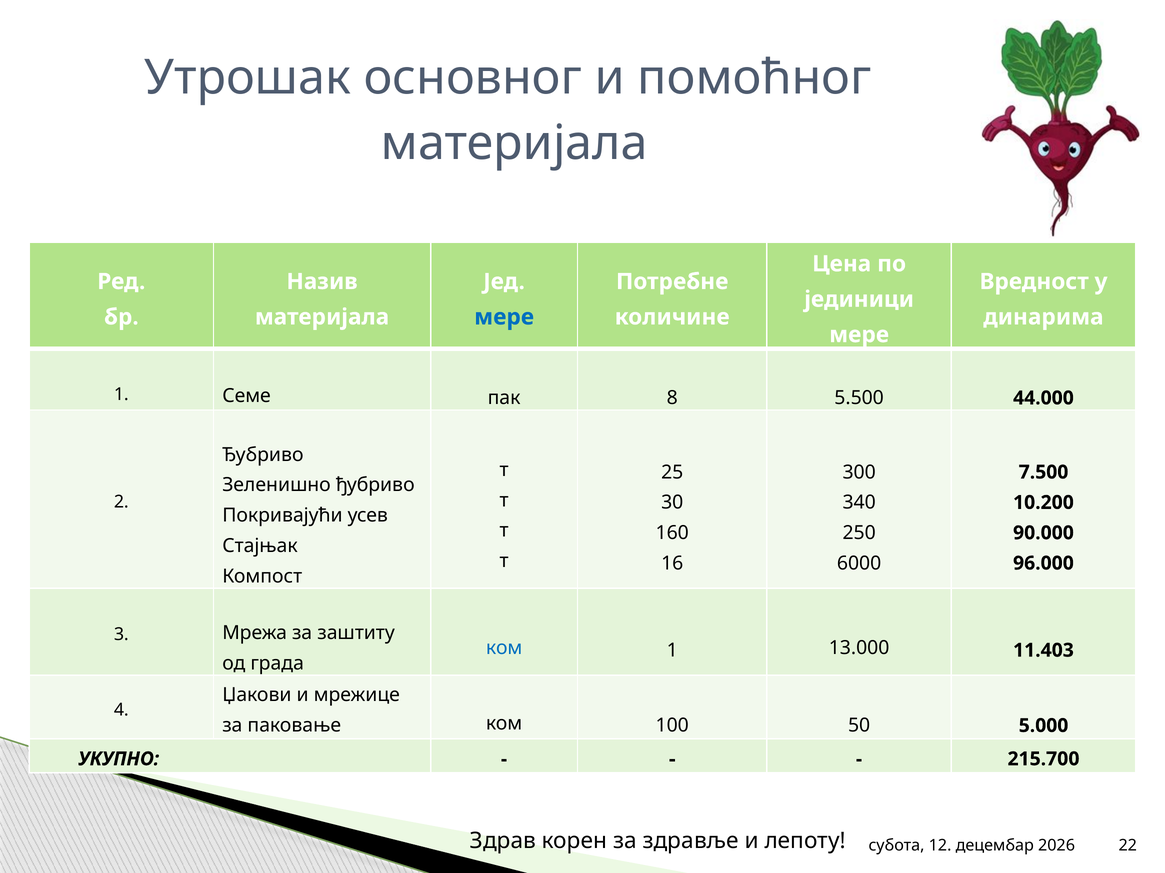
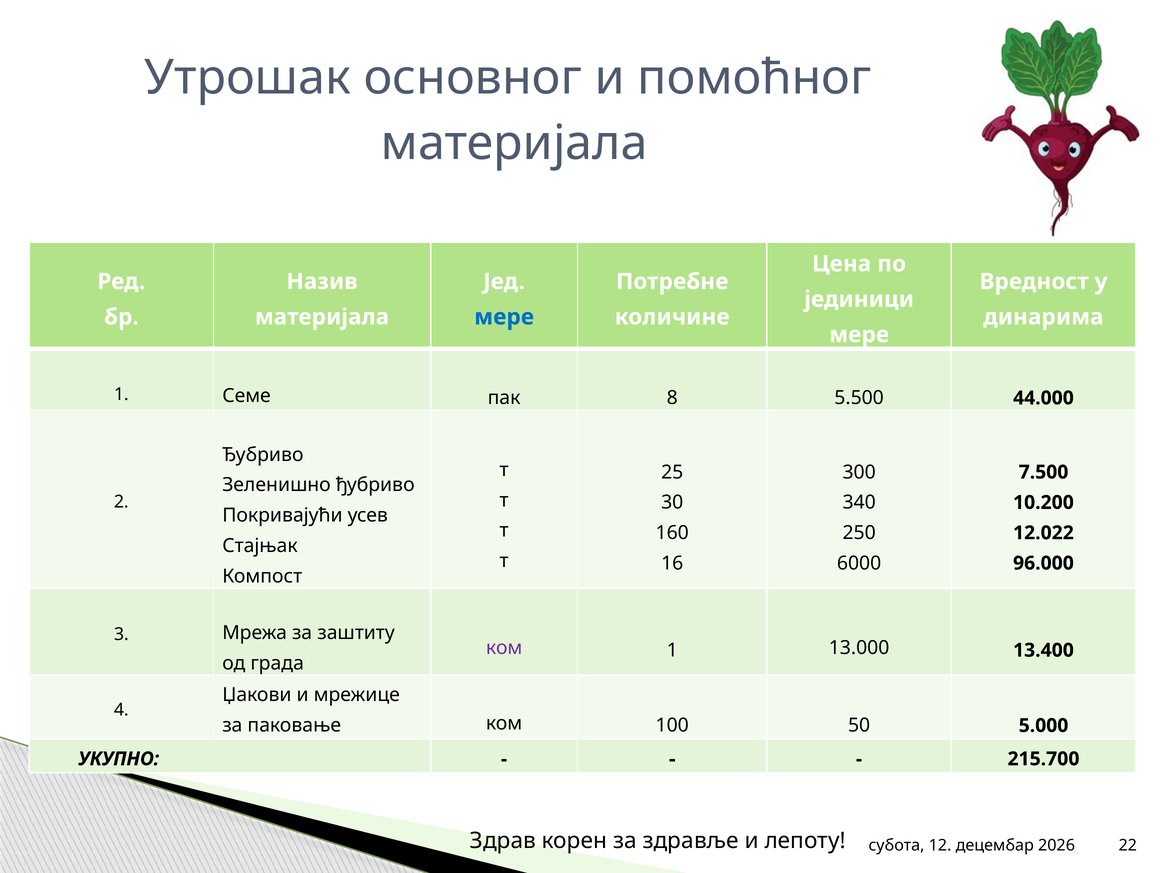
90.000: 90.000 -> 12.022 (1043, 533)
ком colour: blue -> purple (504, 649)
11.403: 11.403 -> 13.400 (1043, 651)
